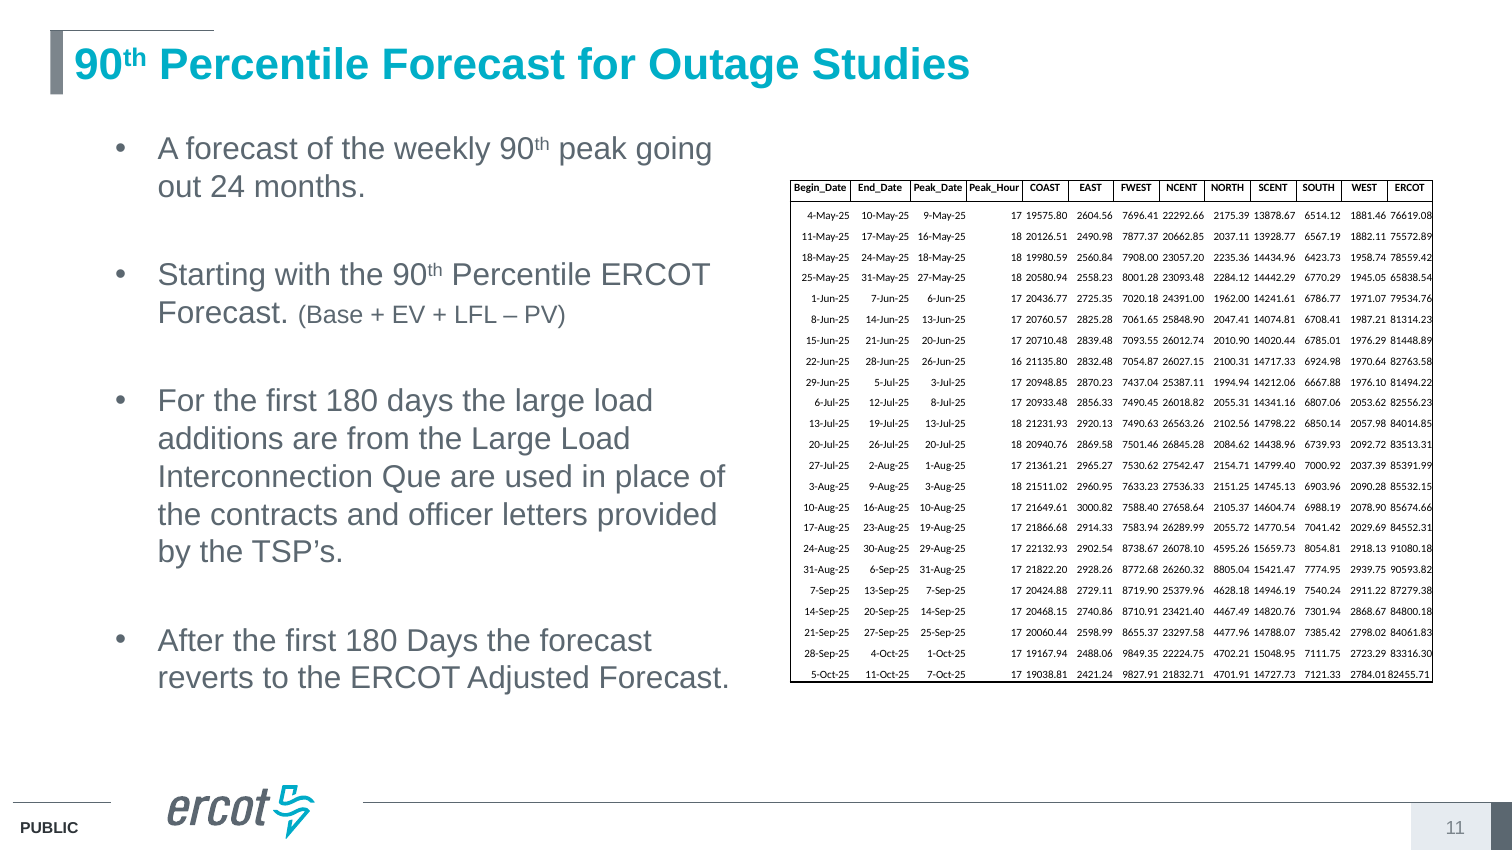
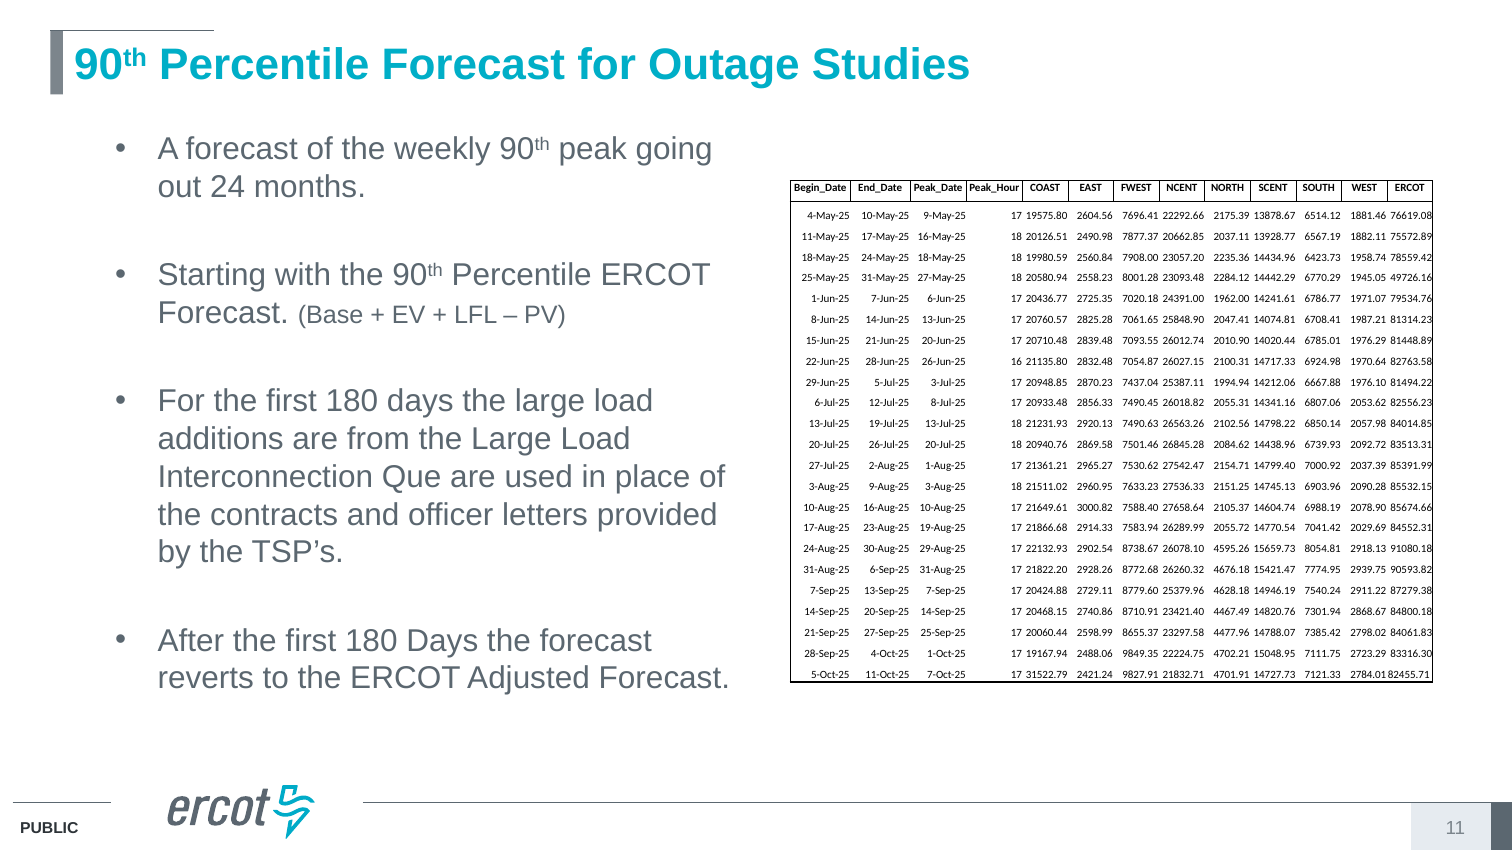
65838.54: 65838.54 -> 49726.16 (1411, 278)
8805.04: 8805.04 -> 4676.18 (1232, 570)
8719.90: 8719.90 -> 8779.60 (1140, 591)
19038.81: 19038.81 -> 31522.79 (1047, 676)
